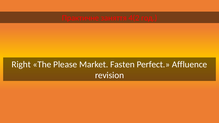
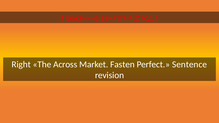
Please: Please -> Across (65, 64)
Affluence: Affluence -> Sentence (190, 64)
